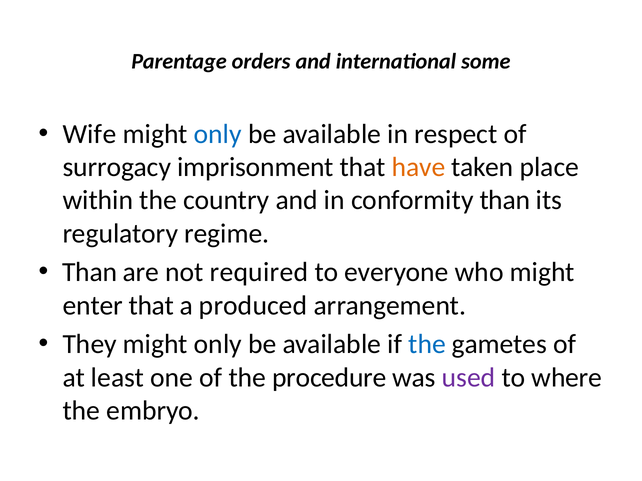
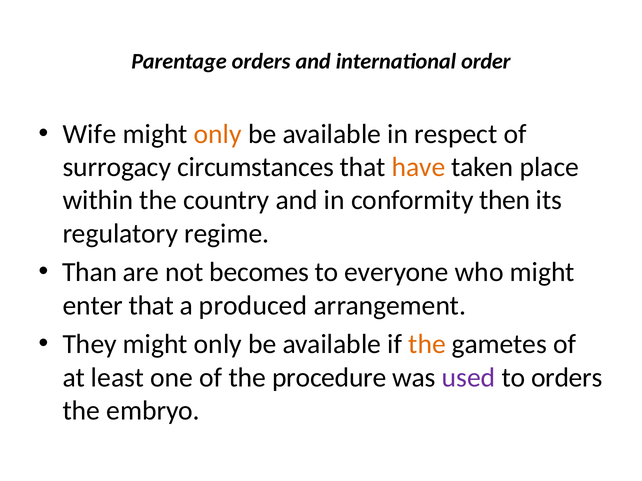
some: some -> order (486, 61)
only colour: blue -> orange (218, 134)
imprisonment: imprisonment -> circumstances (256, 167)
conformity than: than -> then (505, 200)
required: required -> becomes (259, 273)
the colour: blue -> orange (427, 345)
to where: where -> orders (567, 378)
